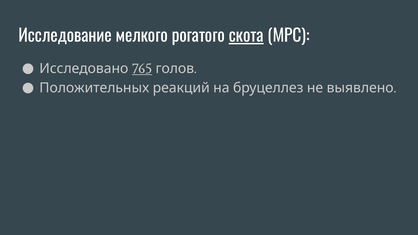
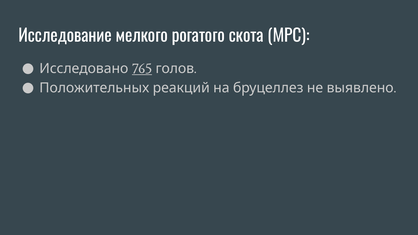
скота underline: present -> none (246, 36)
